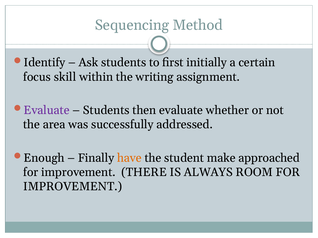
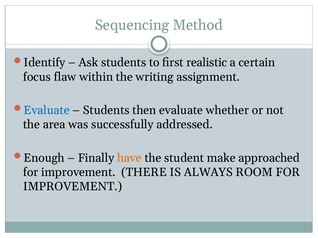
initially: initially -> realistic (207, 63)
skill: skill -> flaw (65, 77)
Evaluate colour: purple -> blue (47, 110)
